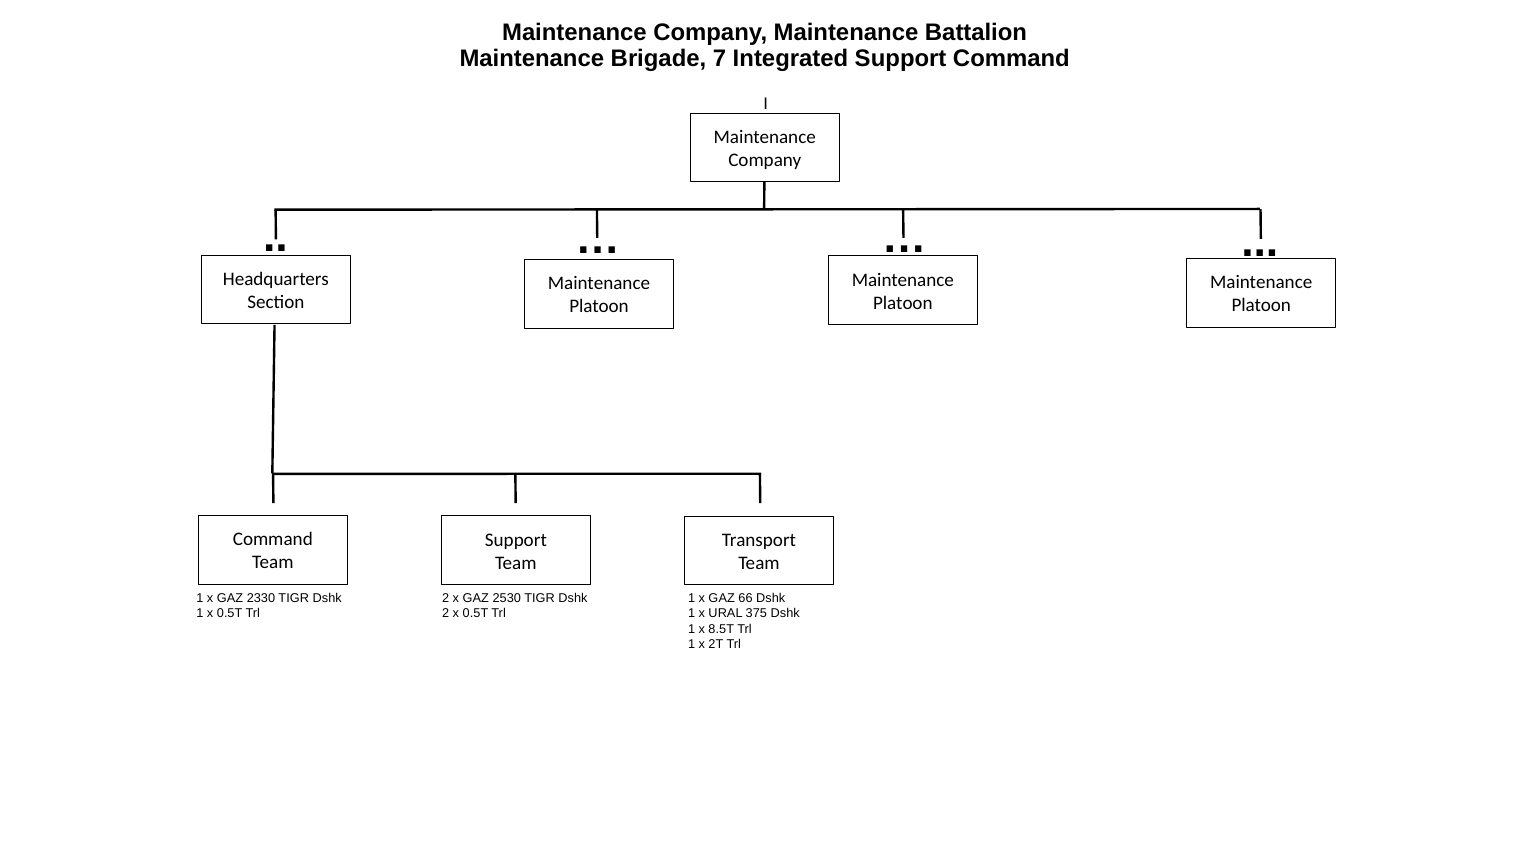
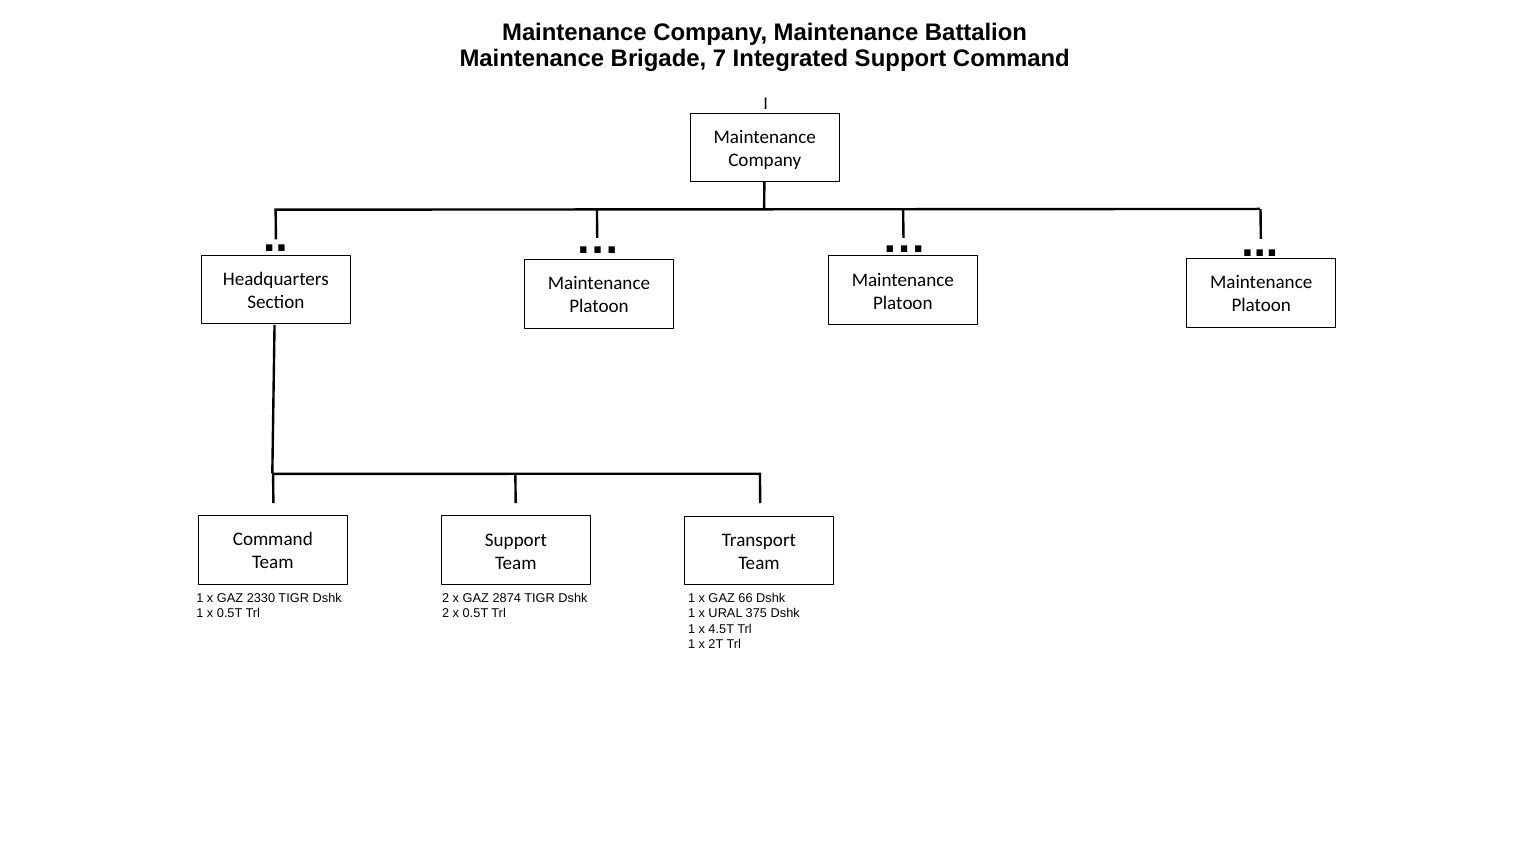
2530: 2530 -> 2874 (507, 598)
8.5T: 8.5T -> 4.5T (721, 629)
